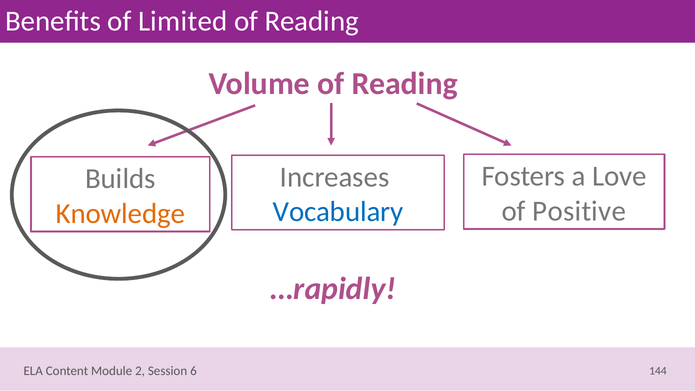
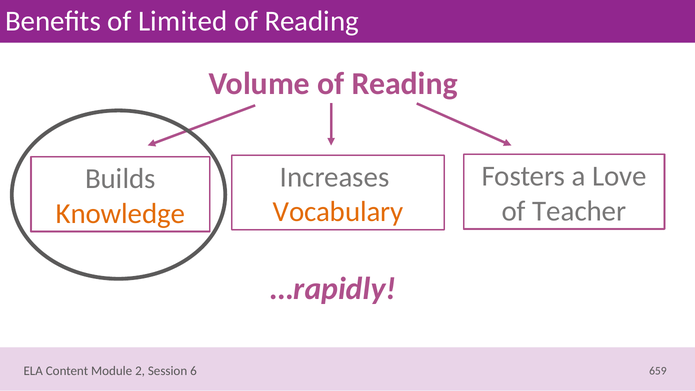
Positive: Positive -> Teacher (579, 211)
Vocabulary colour: blue -> orange (338, 212)
144: 144 -> 659 (658, 371)
